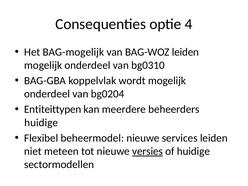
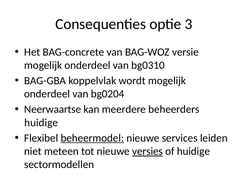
4: 4 -> 3 (189, 24)
BAG-mogelijk: BAG-mogelijk -> BAG-concrete (73, 52)
BAG-WOZ leiden: leiden -> versie (185, 52)
Entiteittypen: Entiteittypen -> Neerwaartse (53, 109)
beheermodel underline: none -> present (92, 138)
